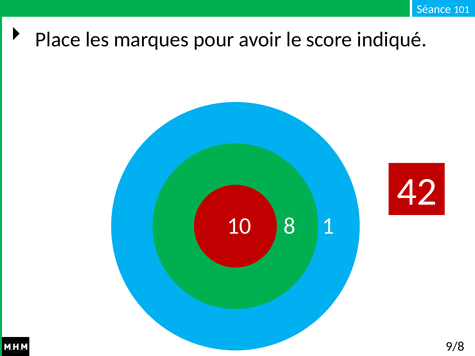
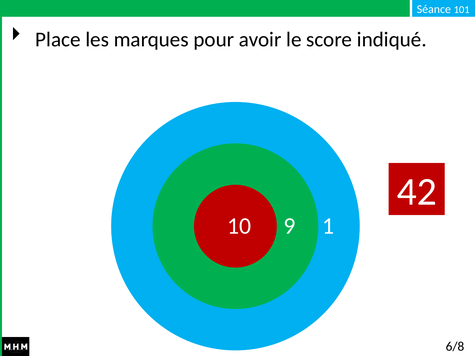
8: 8 -> 9 (289, 226)
9/8: 9/8 -> 6/8 (455, 347)
